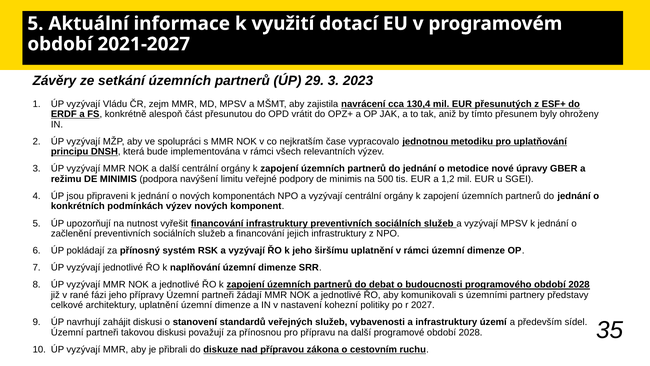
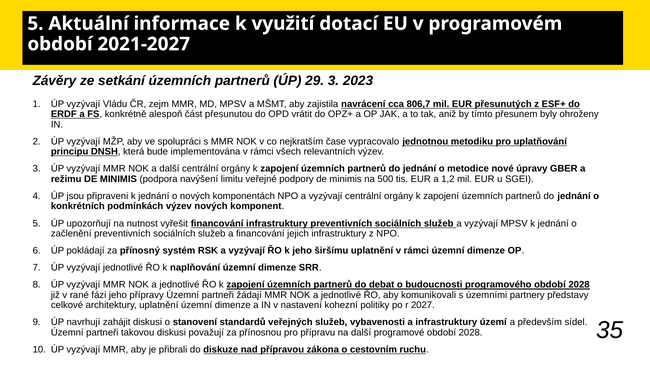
130,4: 130,4 -> 806,7 (419, 104)
